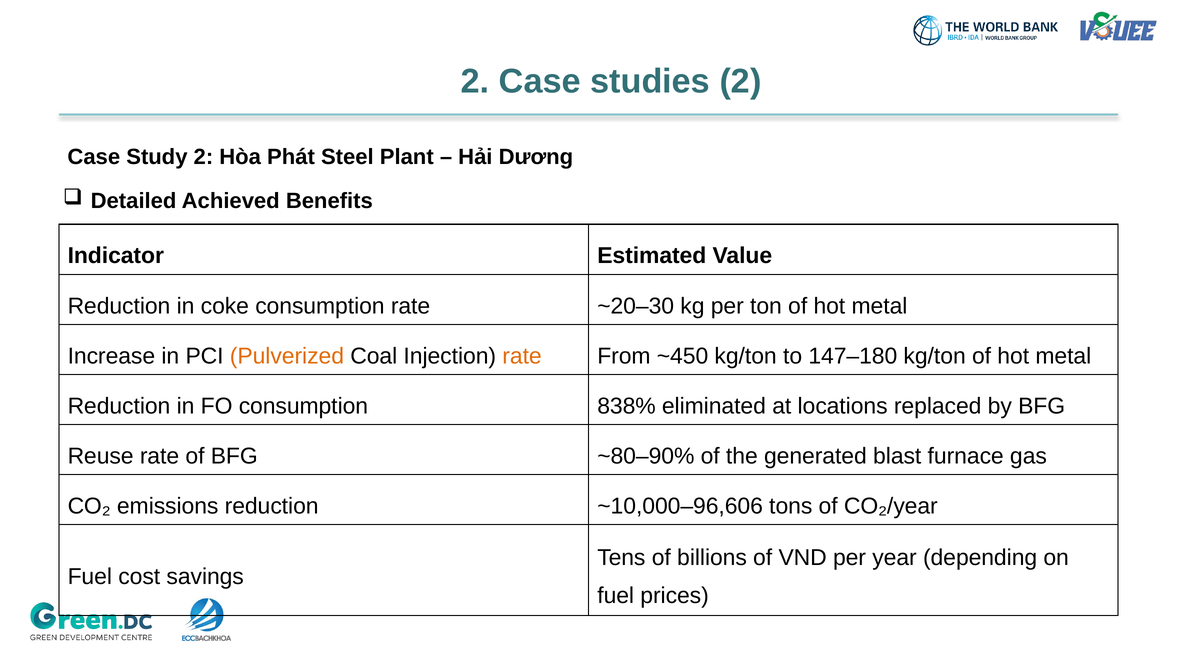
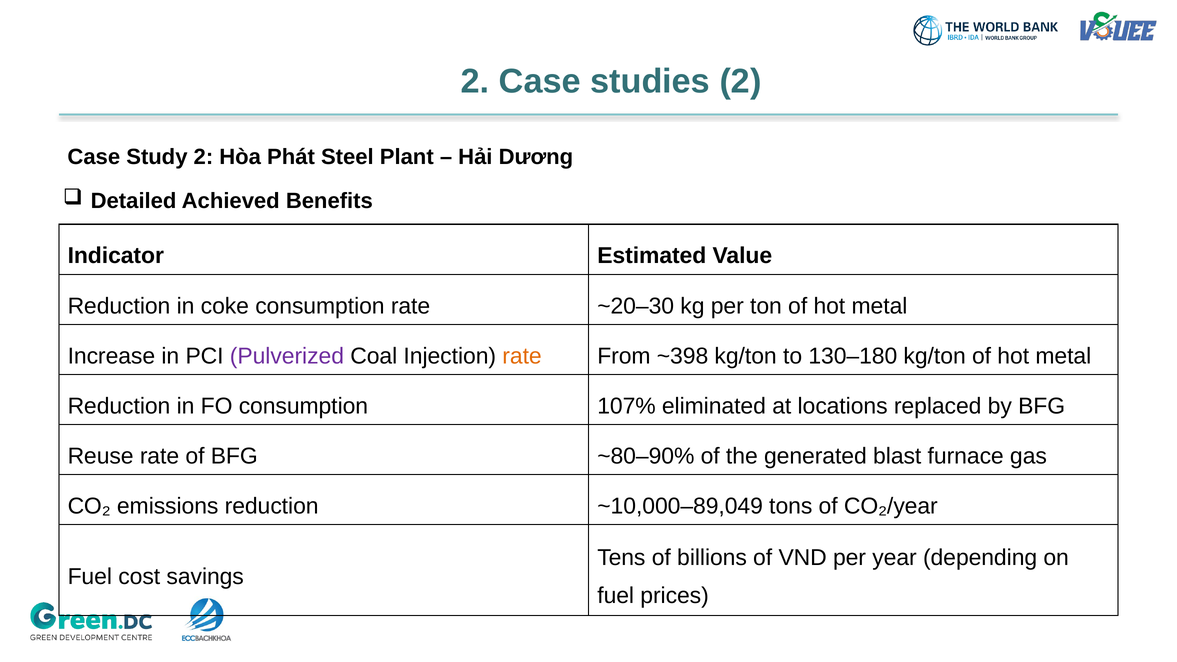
Pulverized colour: orange -> purple (287, 356)
~450: ~450 -> ~398 (683, 356)
147–180: 147–180 -> 130–180 (853, 356)
838%: 838% -> 107% (627, 406)
~10,000–96,606: ~10,000–96,606 -> ~10,000–89,049 (680, 506)
